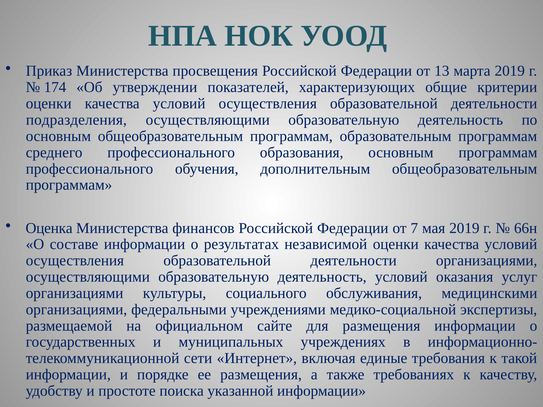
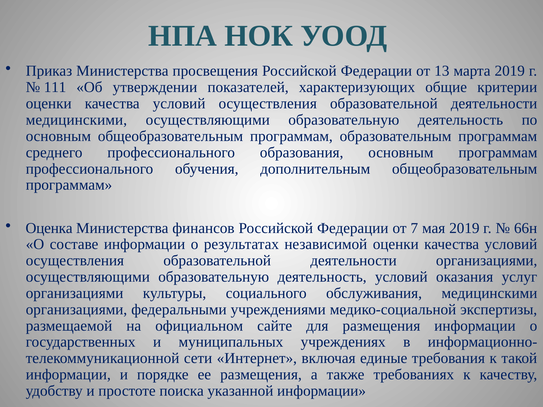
174: 174 -> 111 (55, 87)
подразделения: подразделения -> медицинскими (76, 120)
